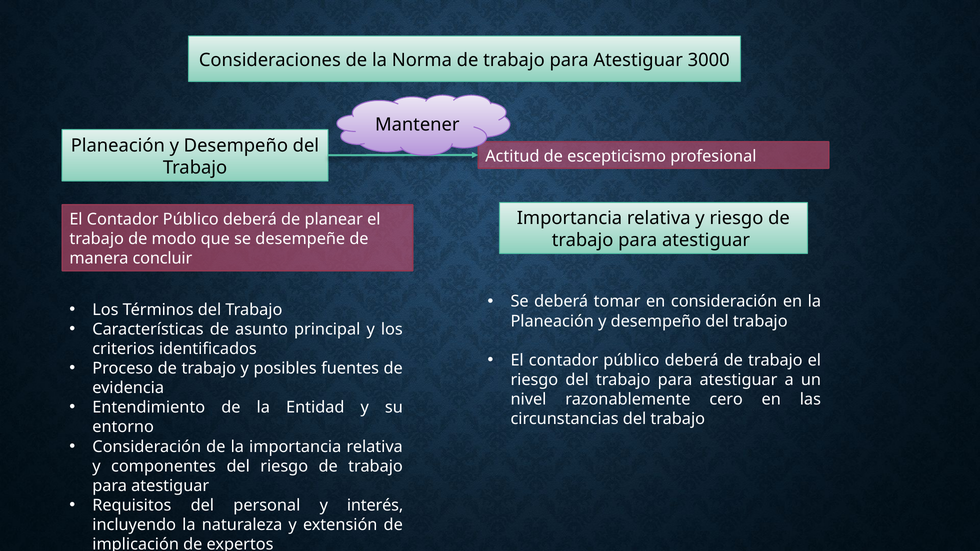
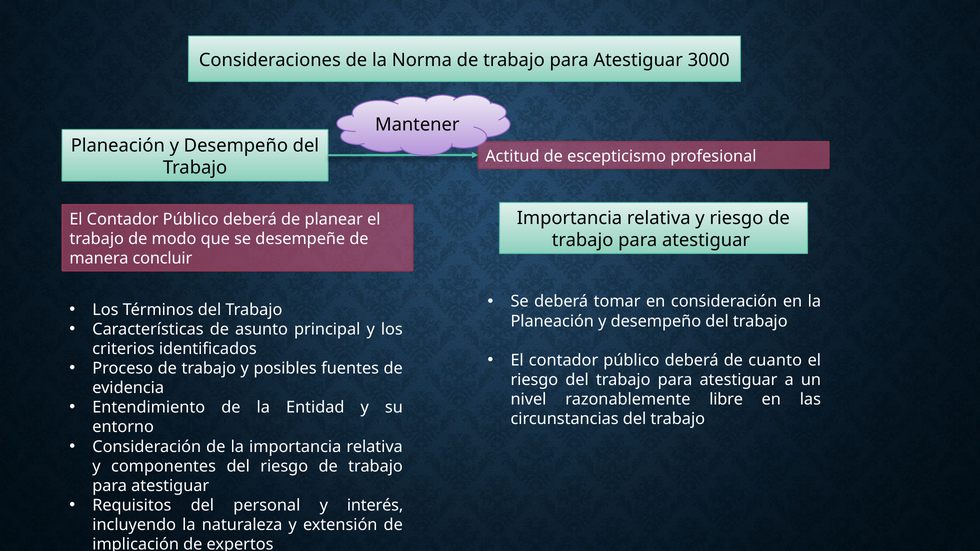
deberá de trabajo: trabajo -> cuanto (775, 360)
cero: cero -> libre (726, 400)
